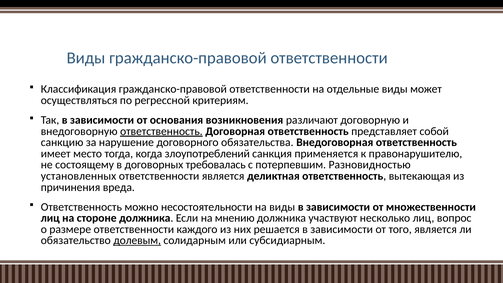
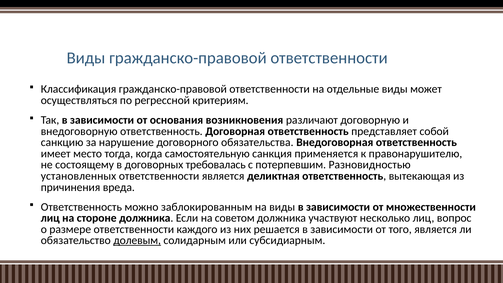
ответственность underline: present -> none (161, 131)
злоупотреблений: злоупотреблений -> самостоятельную (207, 154)
несостоятельности: несостоятельности -> заблокированным (207, 207)
мнению: мнению -> советом (235, 218)
